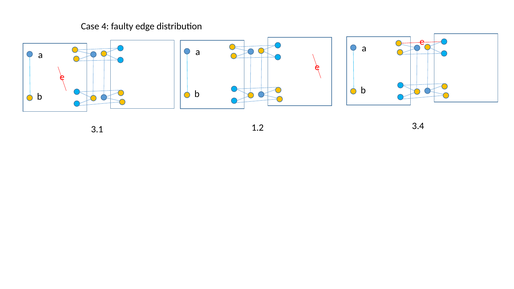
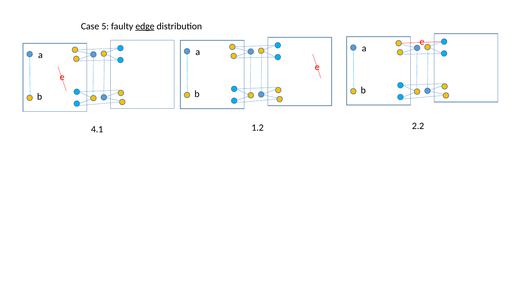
4: 4 -> 5 (105, 26)
edge underline: none -> present (145, 26)
3.1: 3.1 -> 4.1 (97, 129)
3.4: 3.4 -> 2.2 (418, 126)
